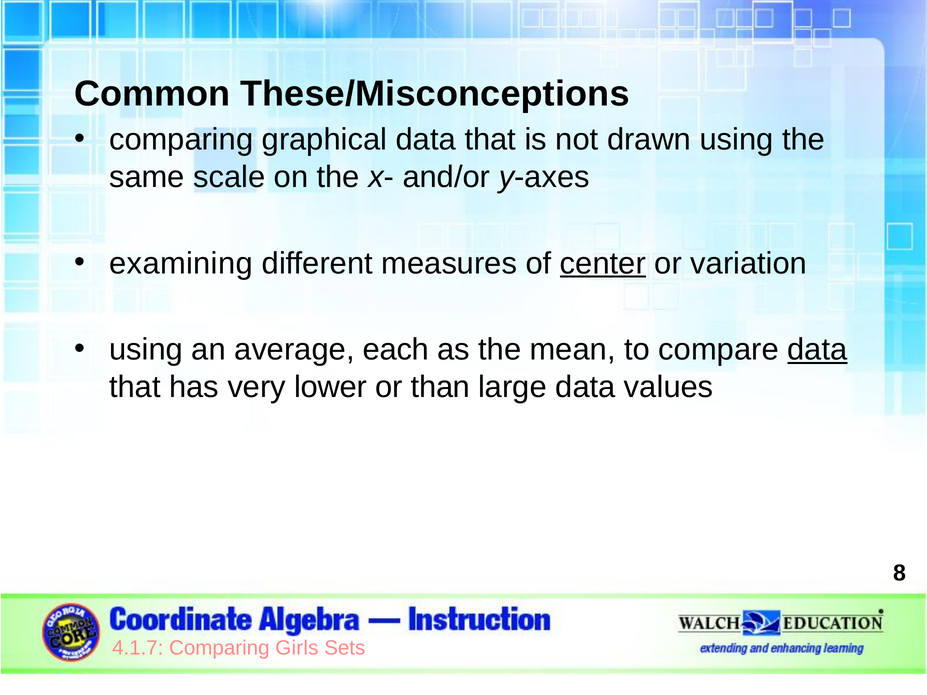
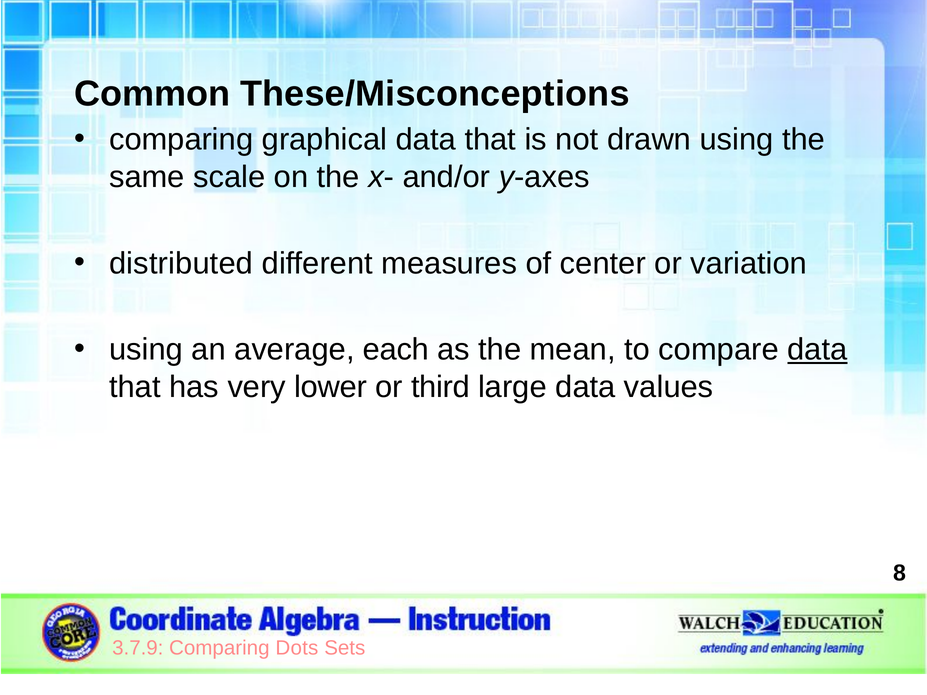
examining: examining -> distributed (181, 263)
center underline: present -> none (603, 263)
than: than -> third (441, 387)
4.1.7: 4.1.7 -> 3.7.9 (138, 648)
Girls: Girls -> Dots (297, 648)
